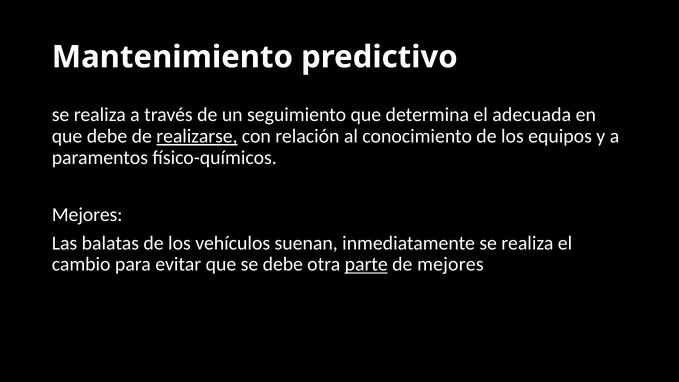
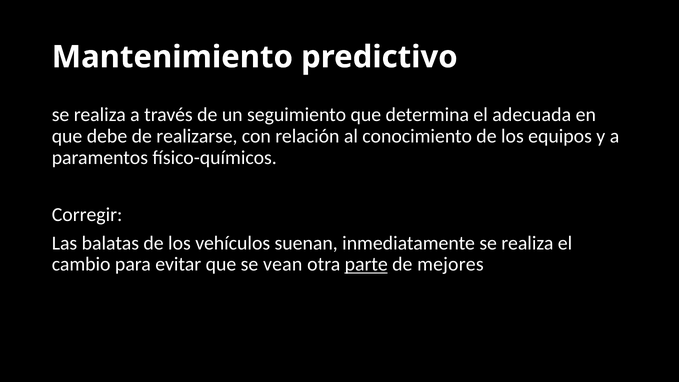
realizarse underline: present -> none (197, 136)
Mejores: Mejores -> Corregir (87, 215)
se debe: debe -> vean (283, 264)
